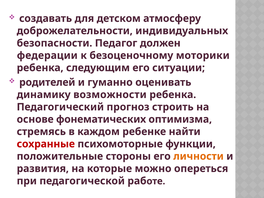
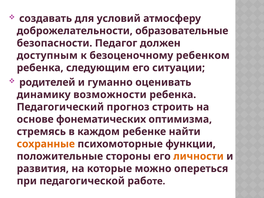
детском: детском -> условий (119, 18)
индивидуальных: индивидуальных -> образовательные (182, 31)
федерации: федерации -> доступным (47, 55)
моторики: моторики -> ребенком (203, 55)
сохранные colour: red -> orange (46, 144)
